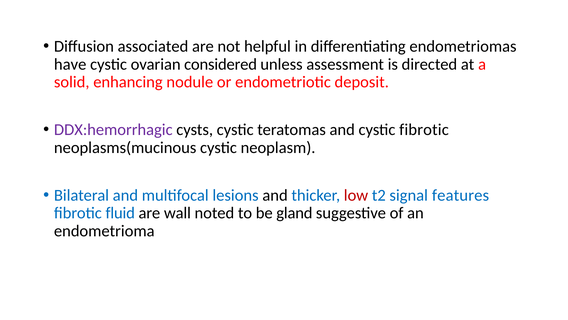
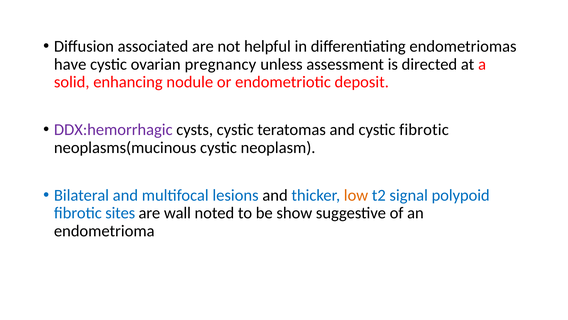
considered: considered -> pregnancy (220, 64)
low colour: red -> orange (356, 195)
features: features -> polypoid (461, 195)
fluid: fluid -> sites (120, 213)
gland: gland -> show (294, 213)
